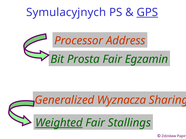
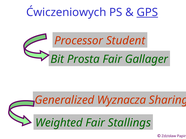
Symulacyjnych: Symulacyjnych -> Ćwiczeniowych (66, 12)
Address: Address -> Student (126, 41)
Egzamin: Egzamin -> Gallager (146, 59)
Weighted underline: present -> none (59, 123)
